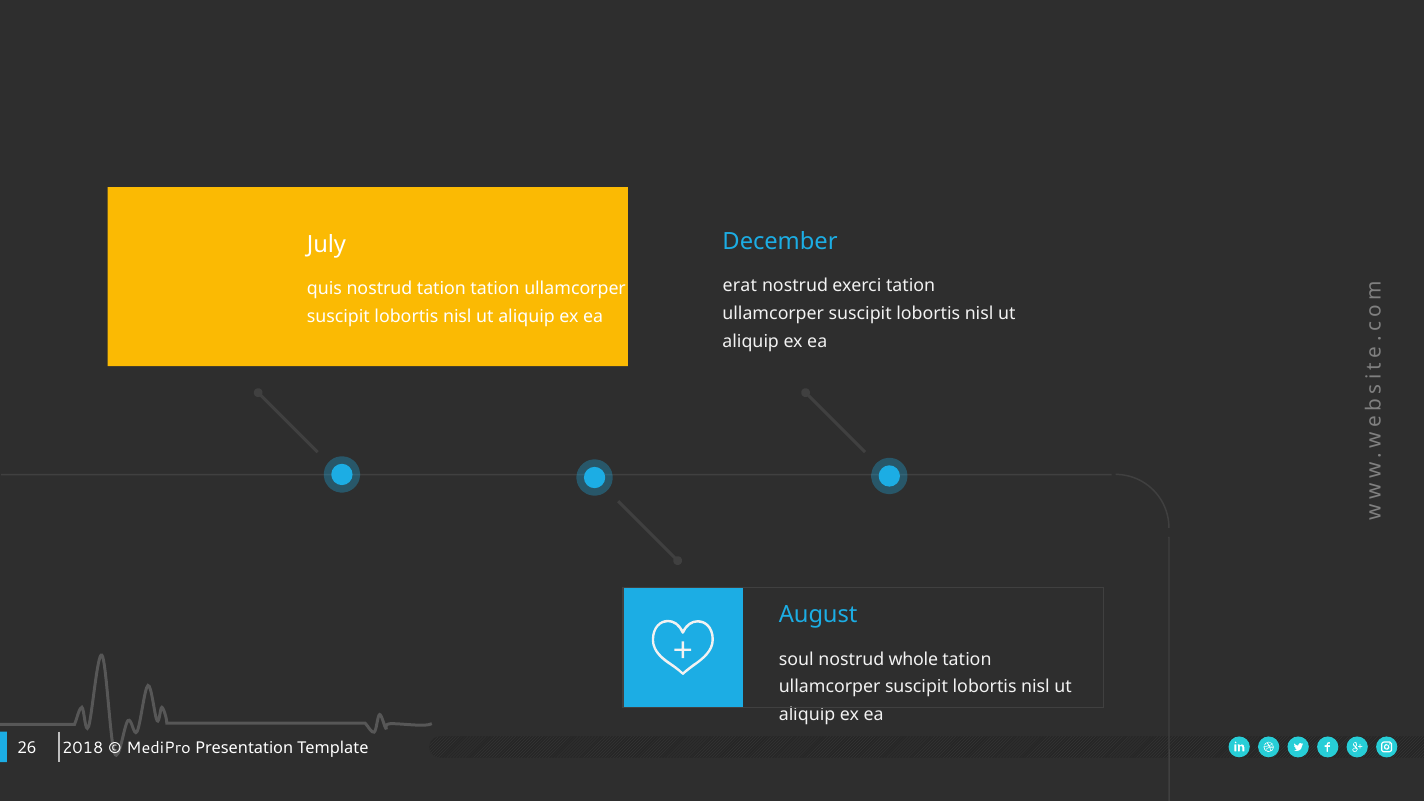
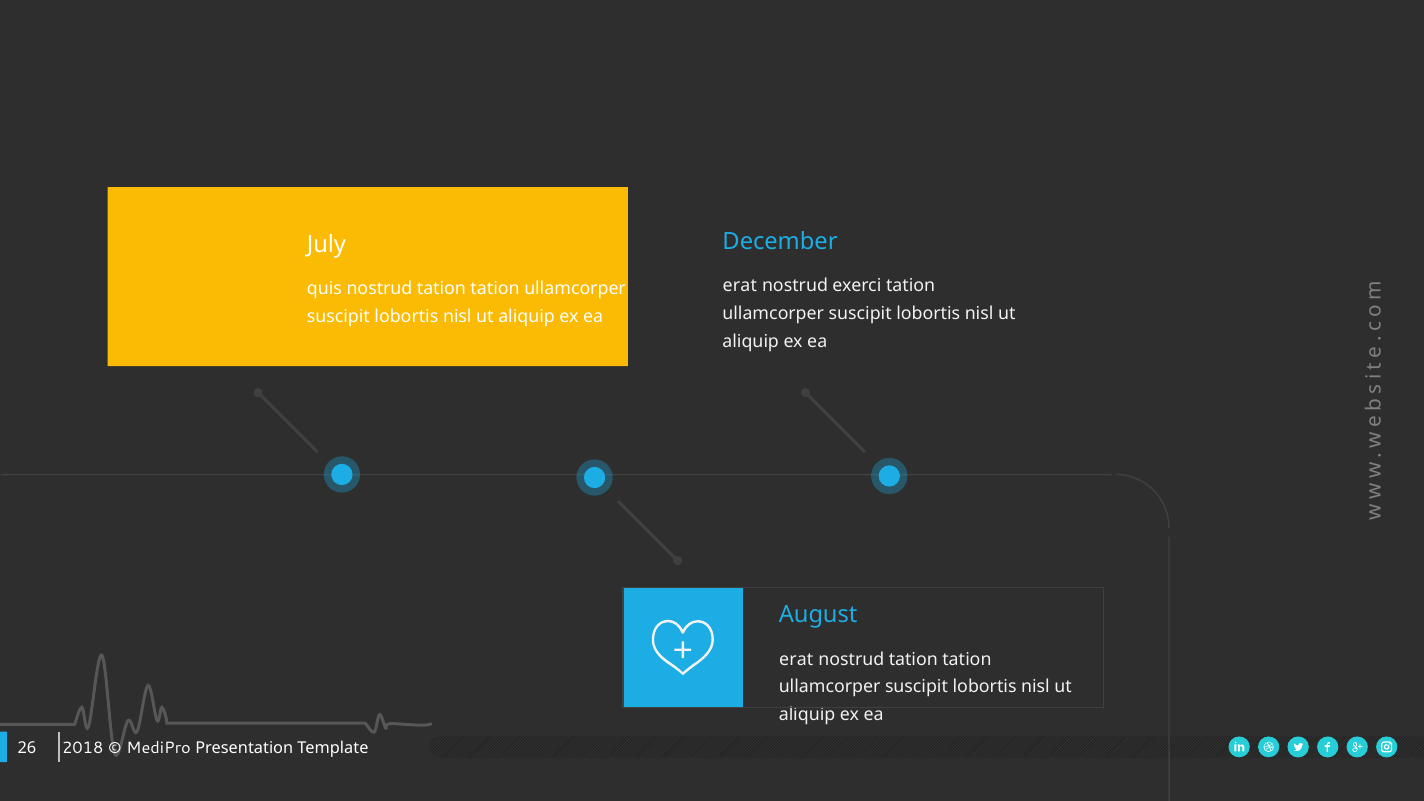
soul: soul -> erat (796, 659)
whole: whole -> tation (913, 659)
